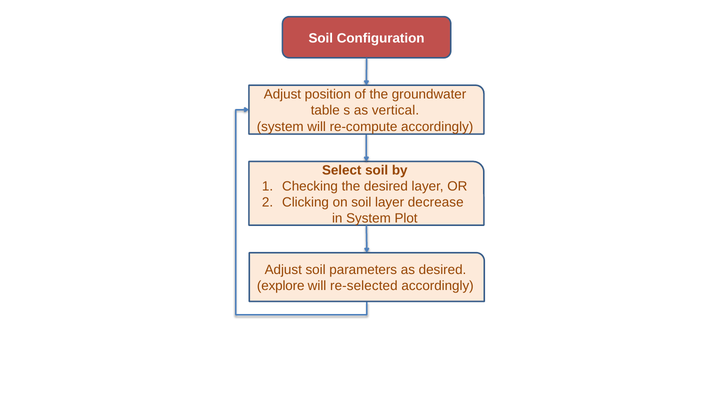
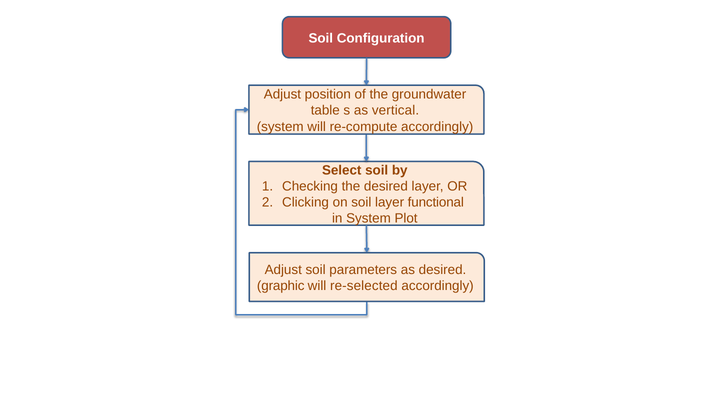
decrease: decrease -> functional (436, 202)
explore: explore -> graphic (281, 286)
